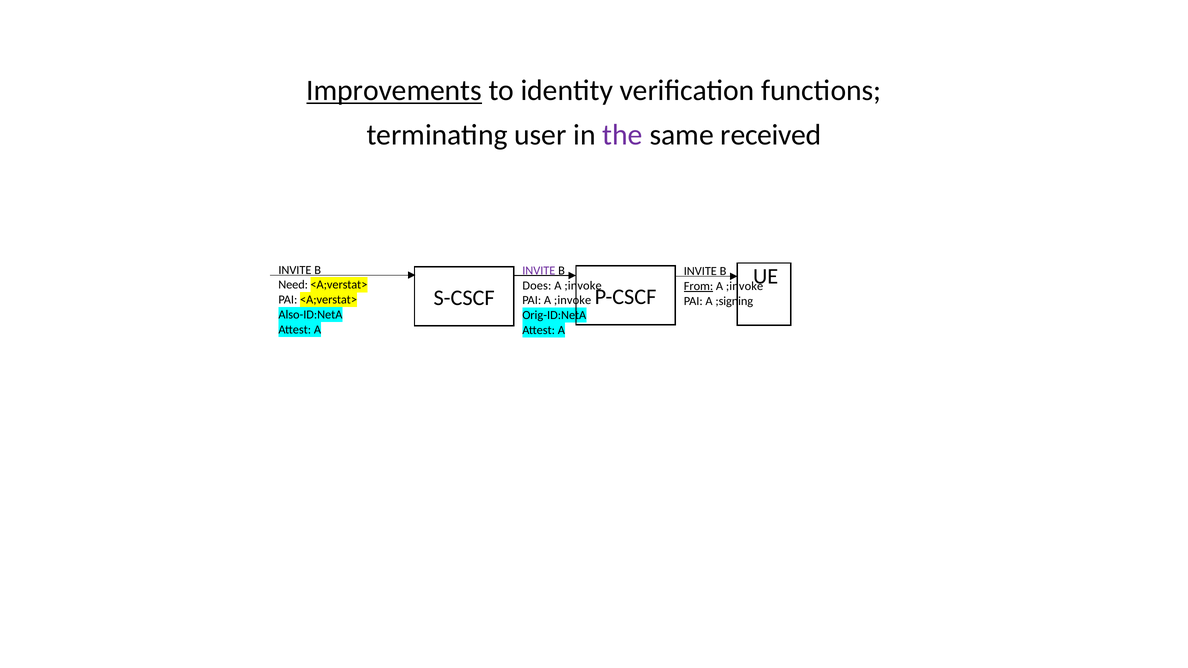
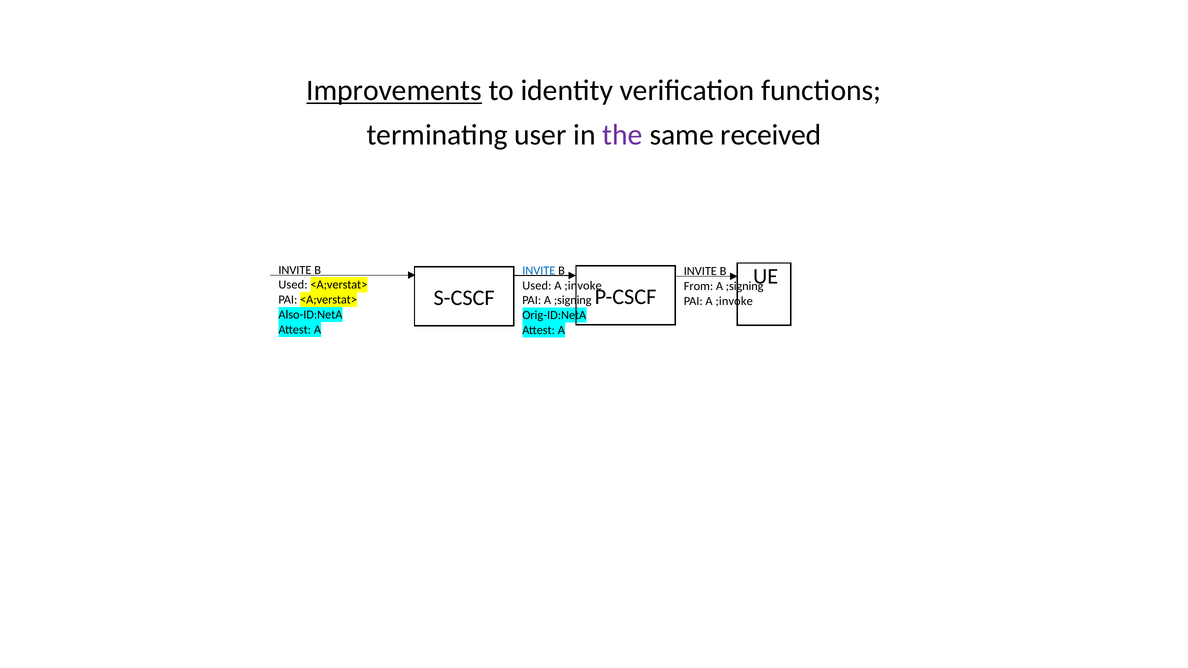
INVITE colour: purple -> blue (539, 271)
Need: Need -> Used (293, 285)
Does: Does -> Used (537, 286)
From underline: present -> none (699, 286)
;invoke: ;invoke -> ;signing (745, 286)
PAI A ;invoke: ;invoke -> ;signing (573, 300)
PAI A ;signing: ;signing -> ;invoke (734, 301)
